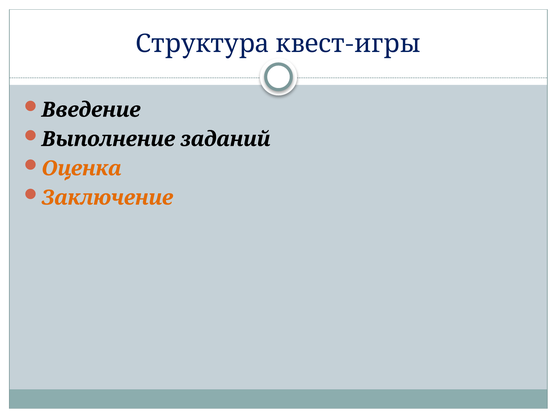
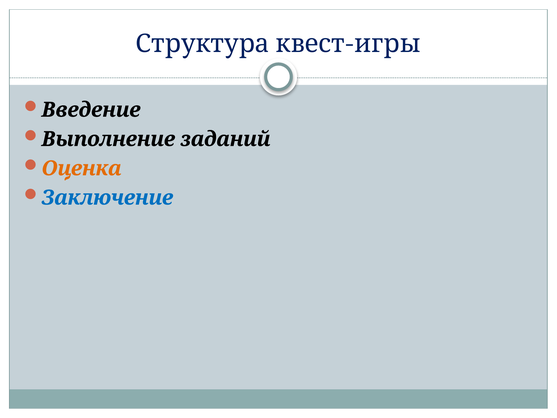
Заключение colour: orange -> blue (107, 198)
